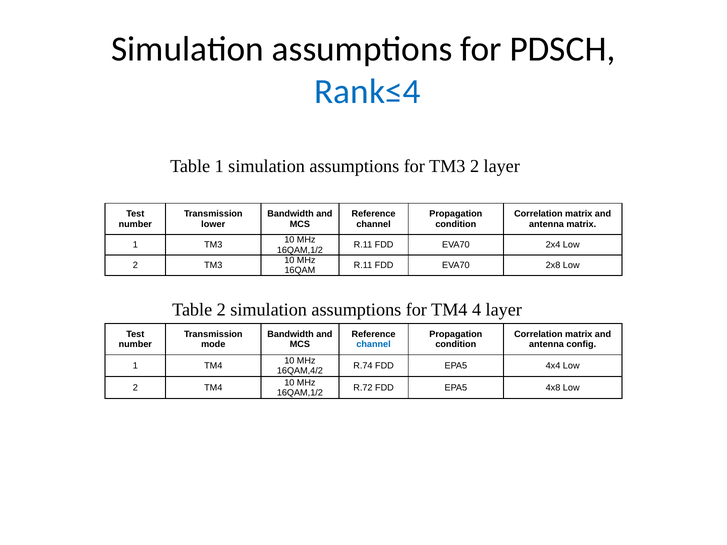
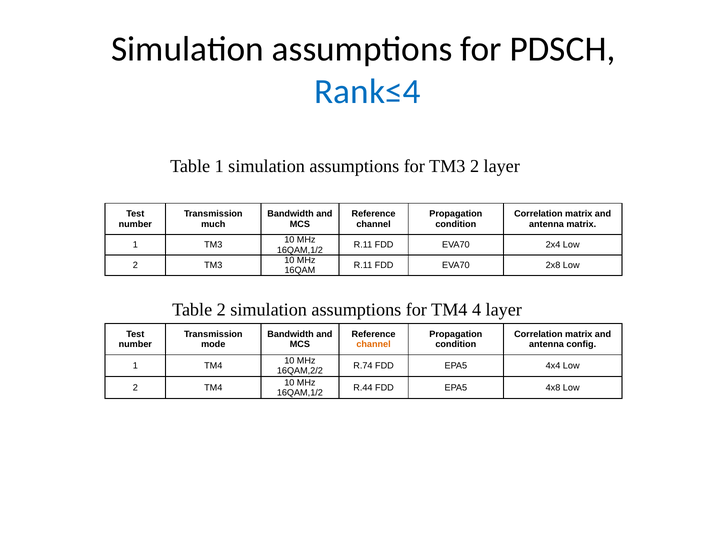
lower: lower -> much (213, 224)
channel colour: blue -> orange (374, 344)
16QAM,4/2: 16QAM,4/2 -> 16QAM,2/2 (300, 371)
R.72: R.72 -> R.44 (363, 388)
